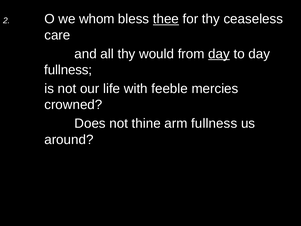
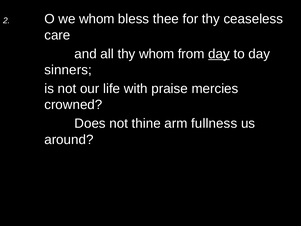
thee underline: present -> none (166, 19)
thy would: would -> whom (157, 54)
fullness: fullness -> sinners (68, 70)
feeble: feeble -> praise (170, 89)
